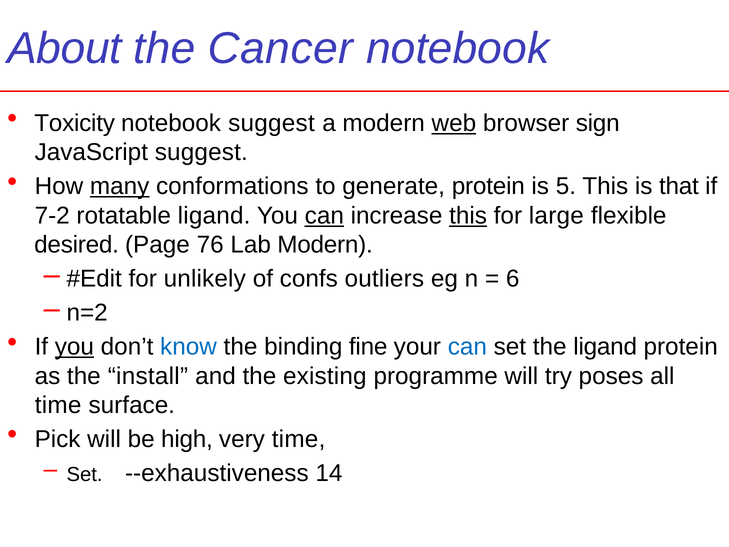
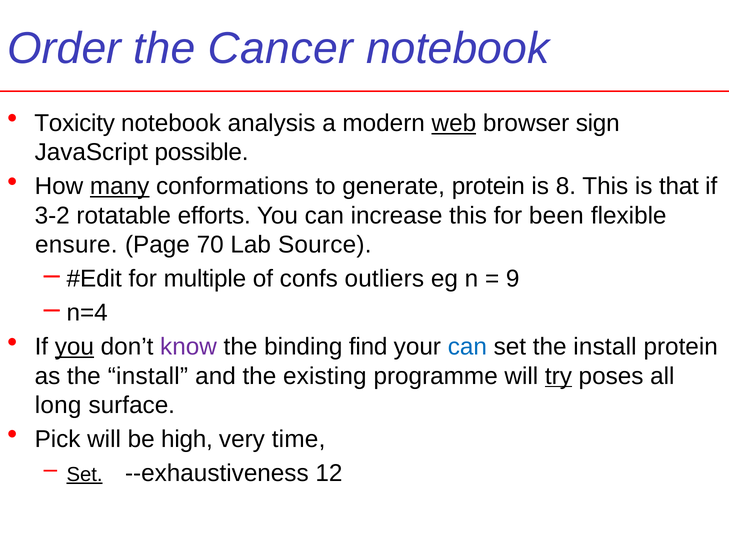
About: About -> Order (64, 49)
notebook suggest: suggest -> analysis (272, 123)
JavaScript suggest: suggest -> possible (202, 152)
5: 5 -> 8 (566, 186)
7-2: 7-2 -> 3-2 (52, 216)
rotatable ligand: ligand -> efforts (214, 216)
can underline: present -> none (324, 216)
this underline: present -> none (468, 216)
large: large -> been (556, 216)
desired: desired -> ensure (76, 245)
76: 76 -> 70 (210, 245)
Lab Modern: Modern -> Source (325, 245)
unlikely: unlikely -> multiple (205, 279)
6: 6 -> 9 (513, 279)
n=2: n=2 -> n=4 (87, 313)
know colour: blue -> purple (188, 347)
fine: fine -> find (368, 347)
set the ligand: ligand -> install (605, 347)
try underline: none -> present (558, 376)
time: time -> long (58, 405)
Set underline: none -> present (85, 474)
14: 14 -> 12 (329, 473)
